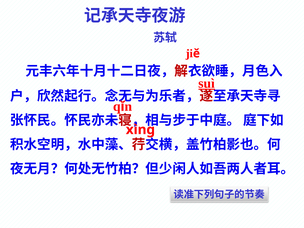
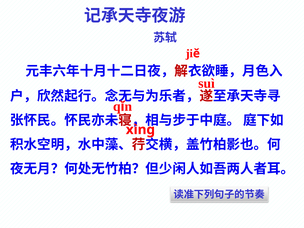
suì underline: present -> none (207, 83)
